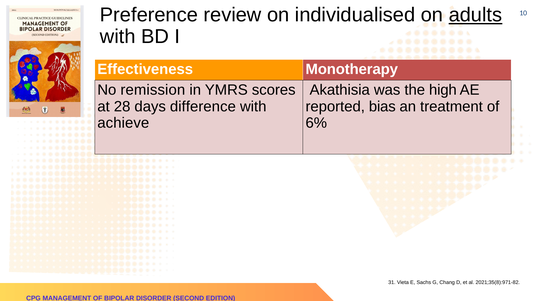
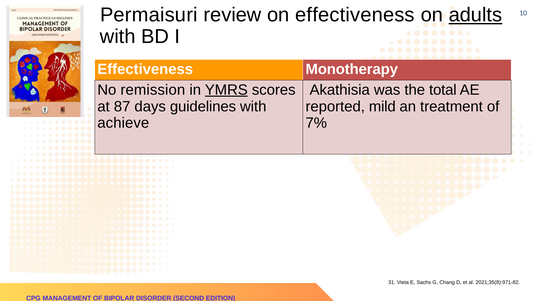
Preference: Preference -> Permaisuri (149, 15)
on individualised: individualised -> effectiveness (355, 15)
YMRS underline: none -> present (226, 90)
high: high -> total (443, 90)
28: 28 -> 87 (122, 106)
difference: difference -> guidelines (203, 106)
bias: bias -> mild (382, 106)
6%: 6% -> 7% (316, 123)
